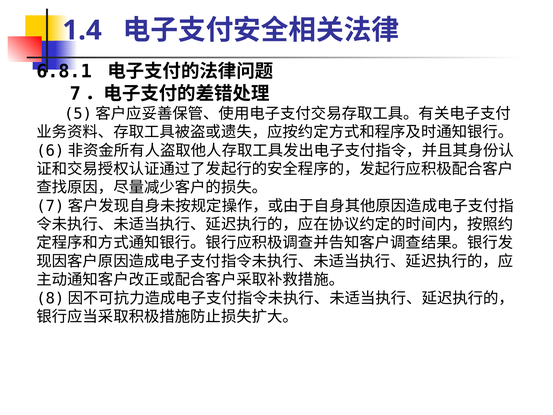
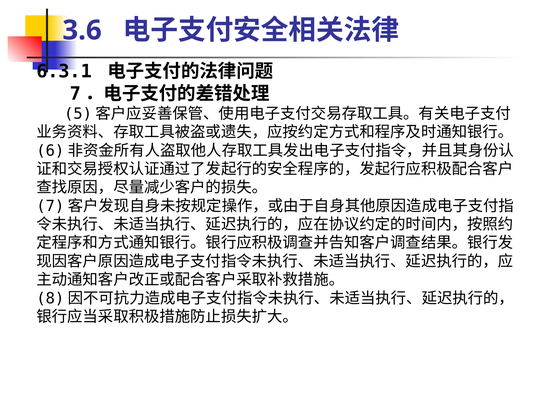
1.4: 1.4 -> 3.6 (82, 30)
6.8.1: 6.8.1 -> 6.3.1 (64, 72)
